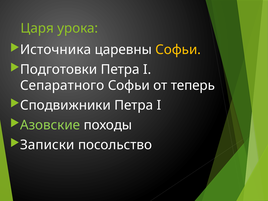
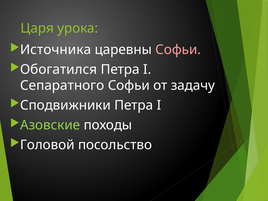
Софьи colour: yellow -> pink (178, 50)
Подготовки: Подготовки -> Обогатился (59, 69)
теперь: теперь -> задачу (193, 85)
Записки: Записки -> Головой (47, 145)
